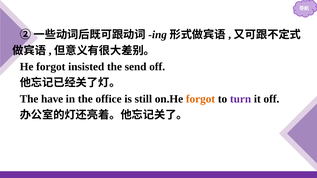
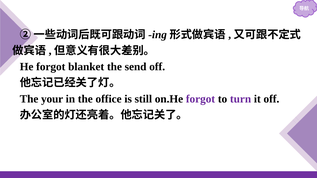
insisted: insisted -> blanket (86, 67)
have: have -> your (52, 99)
forgot colour: orange -> purple (200, 99)
